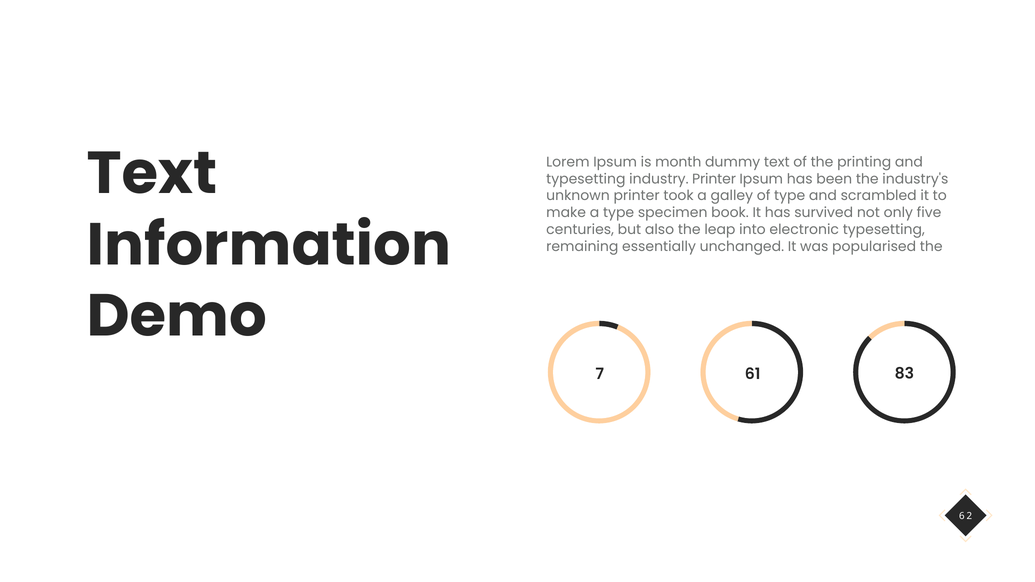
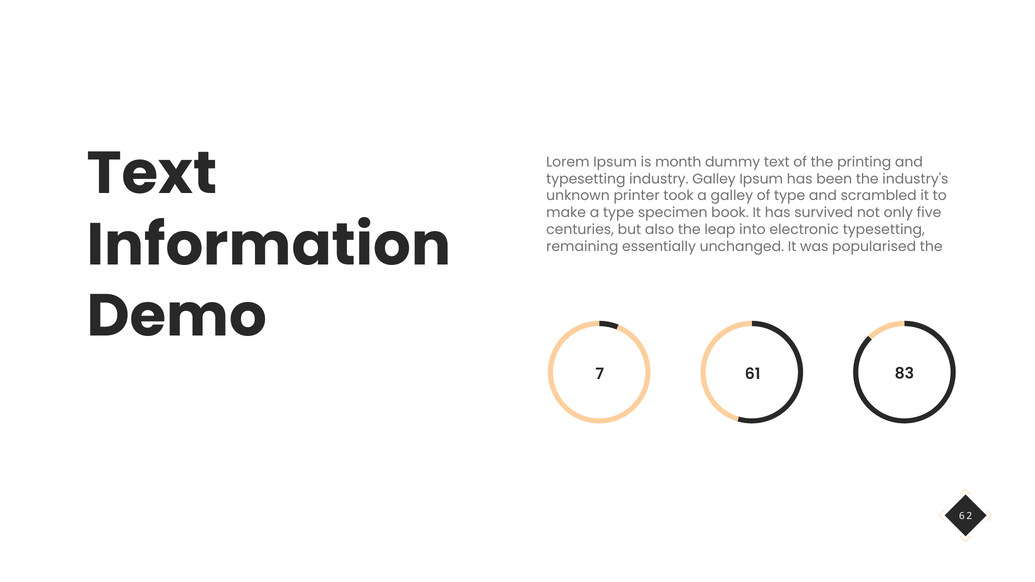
industry Printer: Printer -> Galley (714, 179)
